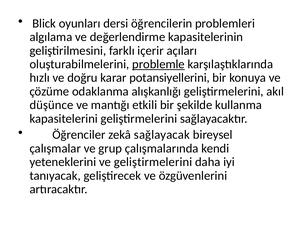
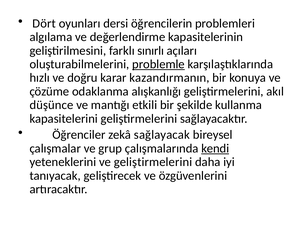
Blick: Blick -> Dört (44, 23)
içerir: içerir -> sınırlı (151, 51)
potansiyellerini: potansiyellerini -> kazandırmanın (169, 78)
kendi underline: none -> present (215, 149)
